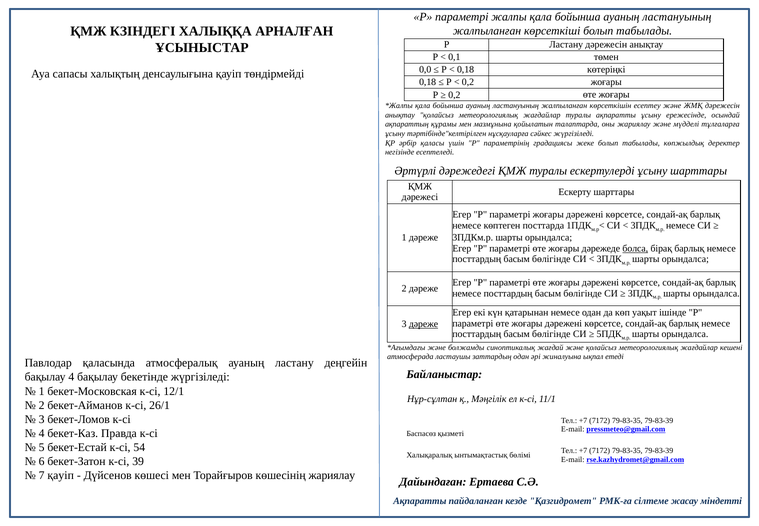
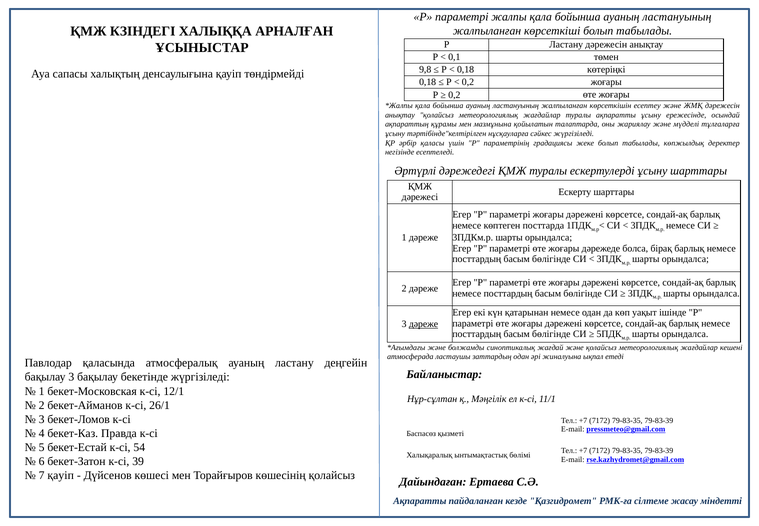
0,0: 0,0 -> 9,8 (425, 70)
болса underline: present -> none (635, 248)
бақылау 4: 4 -> 3 (71, 377)
көшесінің жариялау: жариялау -> қолайсыз (332, 475)
